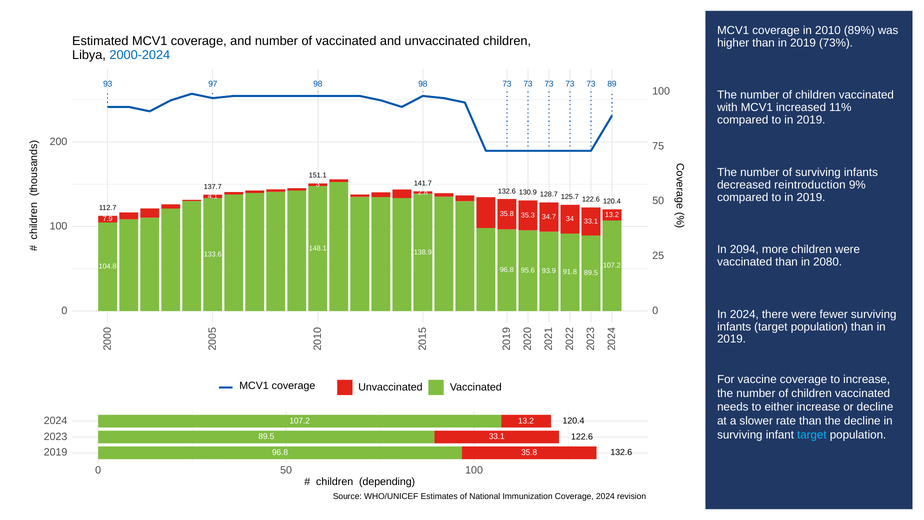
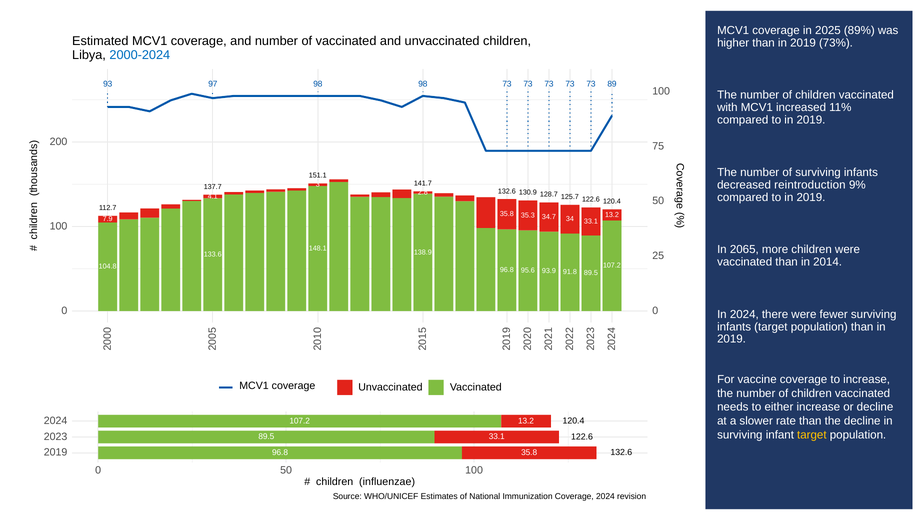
2010: 2010 -> 2025 (828, 30)
2094: 2094 -> 2065 (744, 249)
2080: 2080 -> 2014 (828, 262)
target colour: light blue -> yellow (812, 435)
depending: depending -> influenzae (387, 482)
